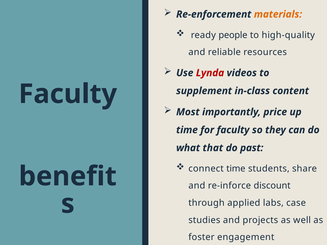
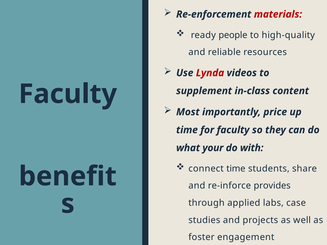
materials colour: orange -> red (278, 14)
that: that -> your (213, 148)
past: past -> with (252, 148)
discount: discount -> provides (272, 186)
